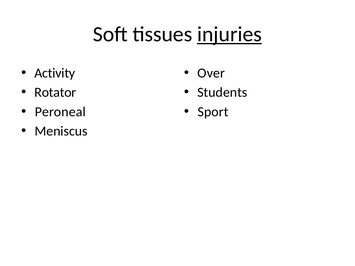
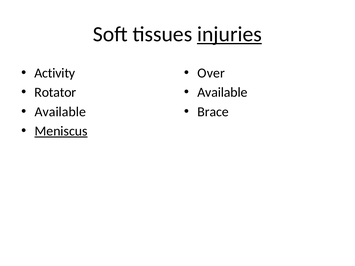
Students: Students -> Available (222, 92)
Peroneal: Peroneal -> Available (60, 112)
Sport: Sport -> Brace (213, 112)
Meniscus underline: none -> present (61, 131)
